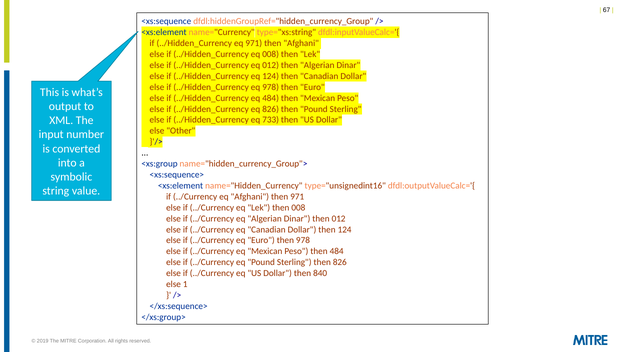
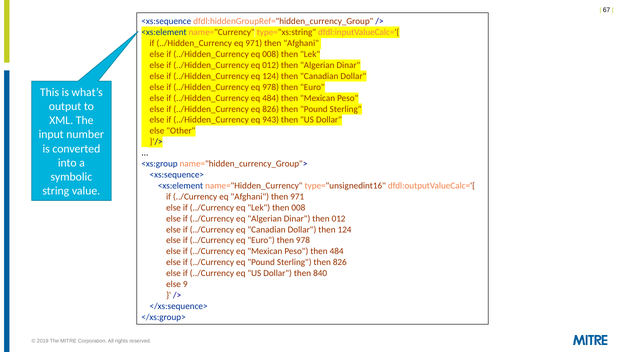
733: 733 -> 943 (271, 120)
1: 1 -> 9 (185, 284)
